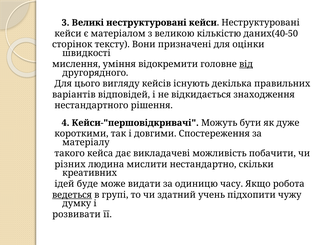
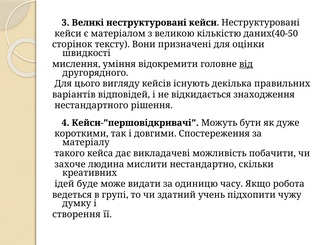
різних: різних -> захоче (70, 164)
ведеться underline: present -> none (72, 195)
розвивати: розвивати -> створення (76, 215)
